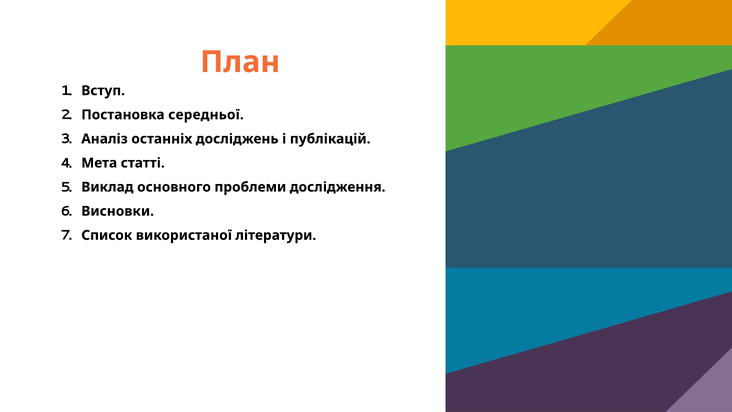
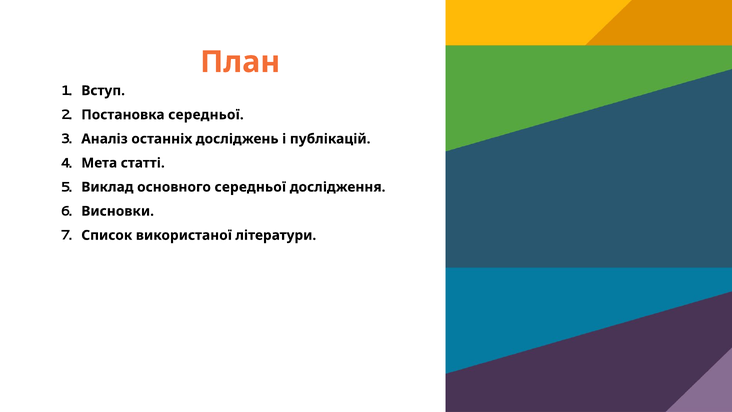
основного проблеми: проблеми -> середньої (250, 187)
